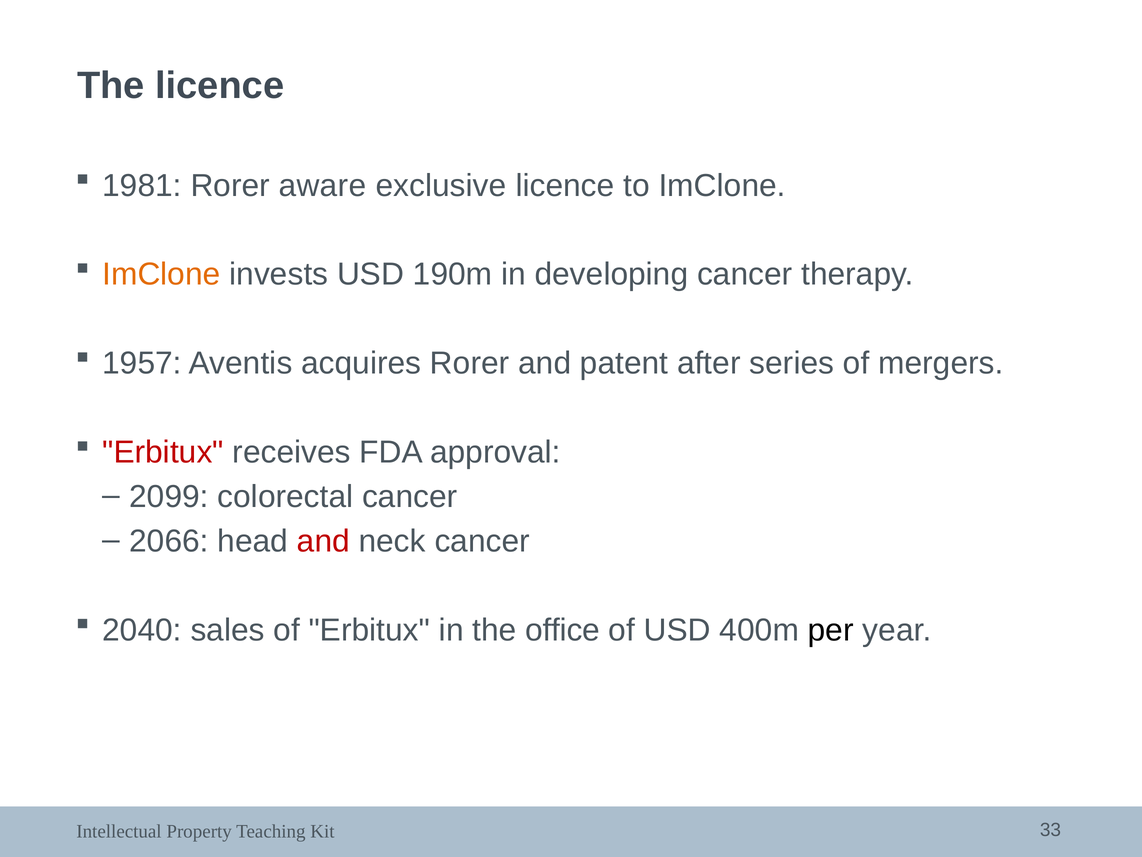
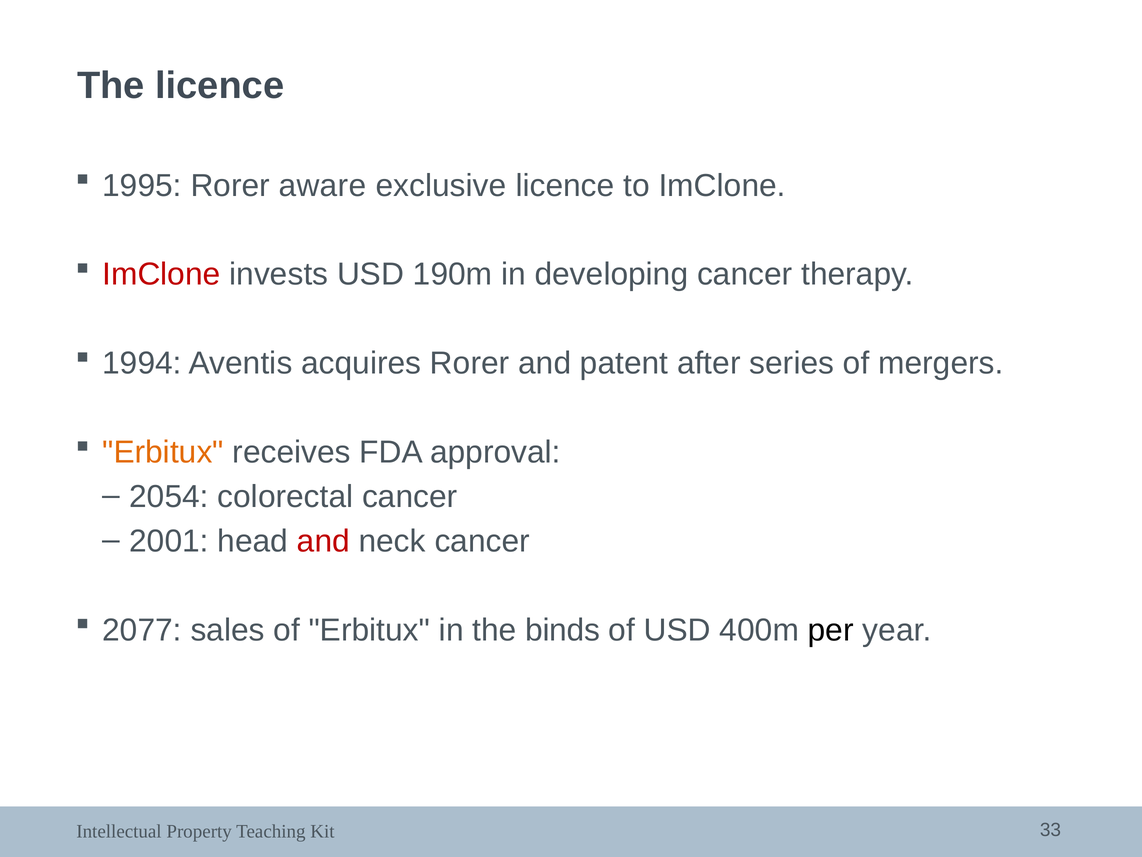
1981: 1981 -> 1995 (142, 185)
ImClone colour: orange -> red (161, 274)
1957: 1957 -> 1994 (142, 363)
Erbitux colour: red -> orange (163, 452)
2099: 2099 -> 2054 (169, 496)
2066: 2066 -> 2001 (169, 541)
2040: 2040 -> 2077 (142, 630)
office: office -> binds (563, 630)
